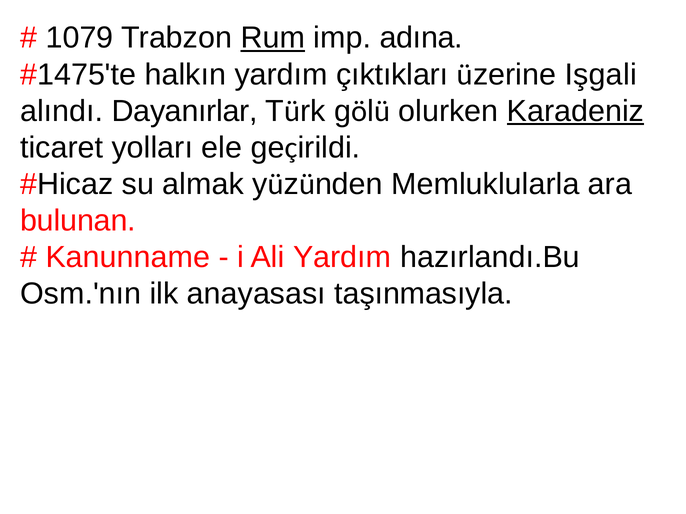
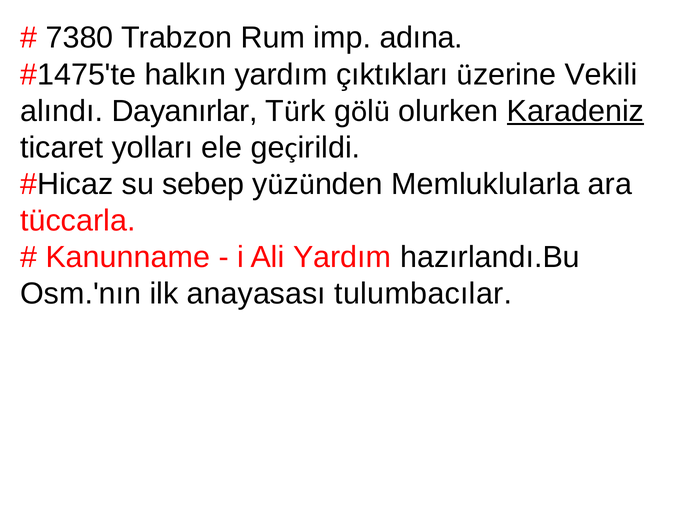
1079: 1079 -> 7380 (80, 38)
Rum underline: present -> none (273, 38)
Işgali: Işgali -> Vekili (601, 75)
almak: almak -> sebep (203, 184)
bulunan: bulunan -> tüccarla (78, 221)
taşınmasıyla: taşınmasıyla -> tulumbacılar (423, 294)
